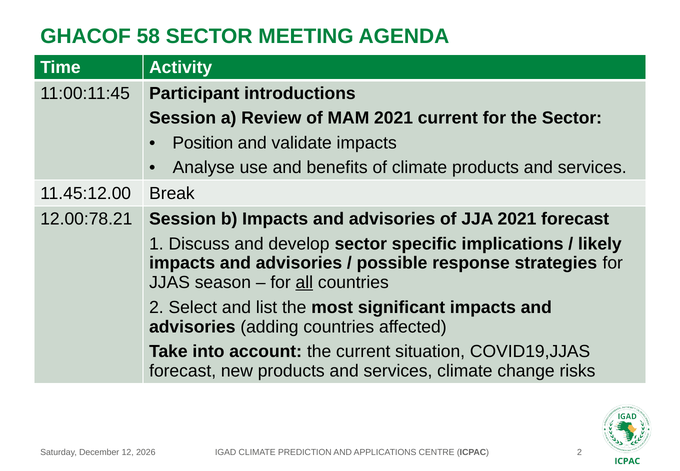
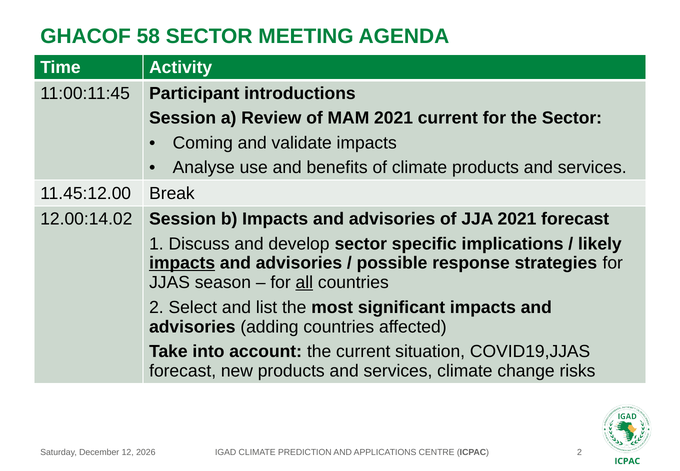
Position: Position -> Coming (203, 143)
12.00:78.21: 12.00:78.21 -> 12.00:14.02 (86, 219)
impacts underline: none -> present (182, 263)
